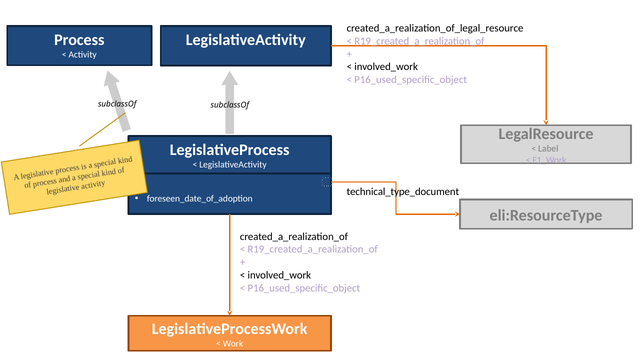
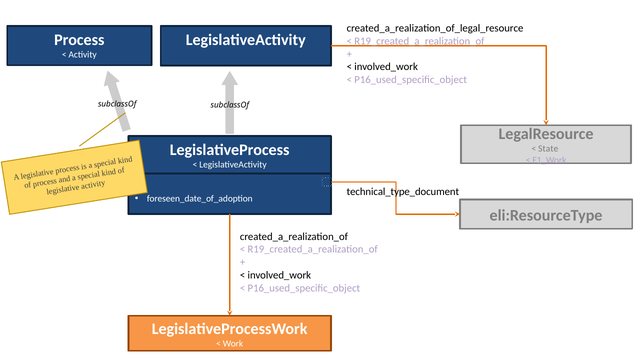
Label: Label -> State (548, 149)
